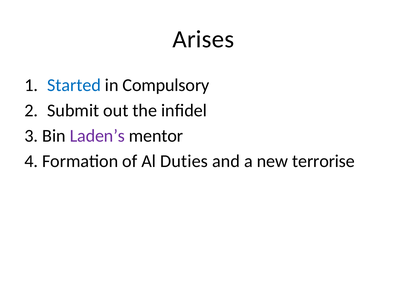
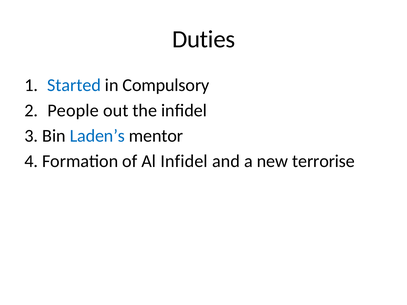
Arises: Arises -> Duties (204, 39)
Submit: Submit -> People (73, 111)
Laden’s colour: purple -> blue (97, 136)
Al Duties: Duties -> Infidel (184, 161)
